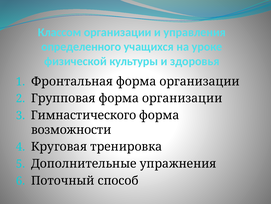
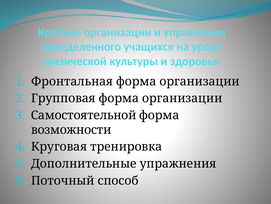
Классом: Классом -> Краткие (59, 32)
Гимнастического: Гимнастического -> Самостоятельной (84, 115)
